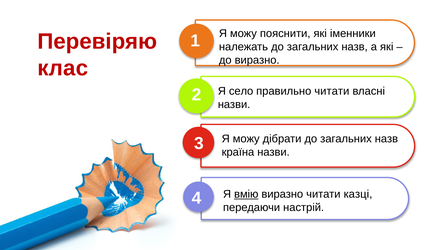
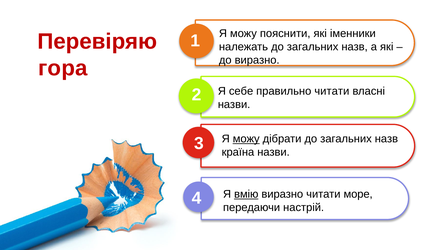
клас: клас -> гора (63, 68)
село: село -> себе (241, 91)
можу underline: none -> present (246, 139)
казці: казці -> море (358, 194)
